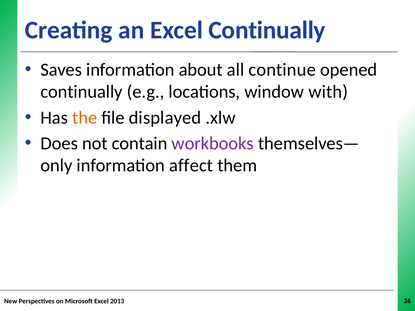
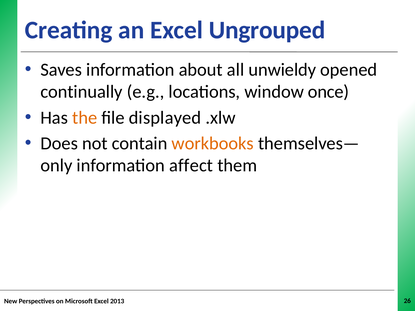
Excel Continually: Continually -> Ungrouped (267, 30)
continue: continue -> unwieldy (282, 70)
with: with -> once (329, 92)
workbooks colour: purple -> orange (213, 144)
